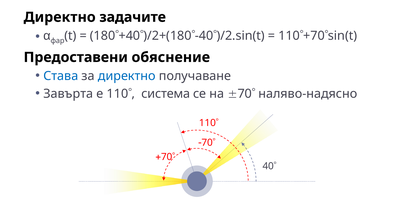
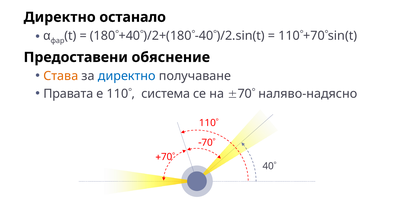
задачите: задачите -> останало (133, 17)
Става colour: blue -> orange (61, 76)
Завърта: Завърта -> Правата (68, 94)
